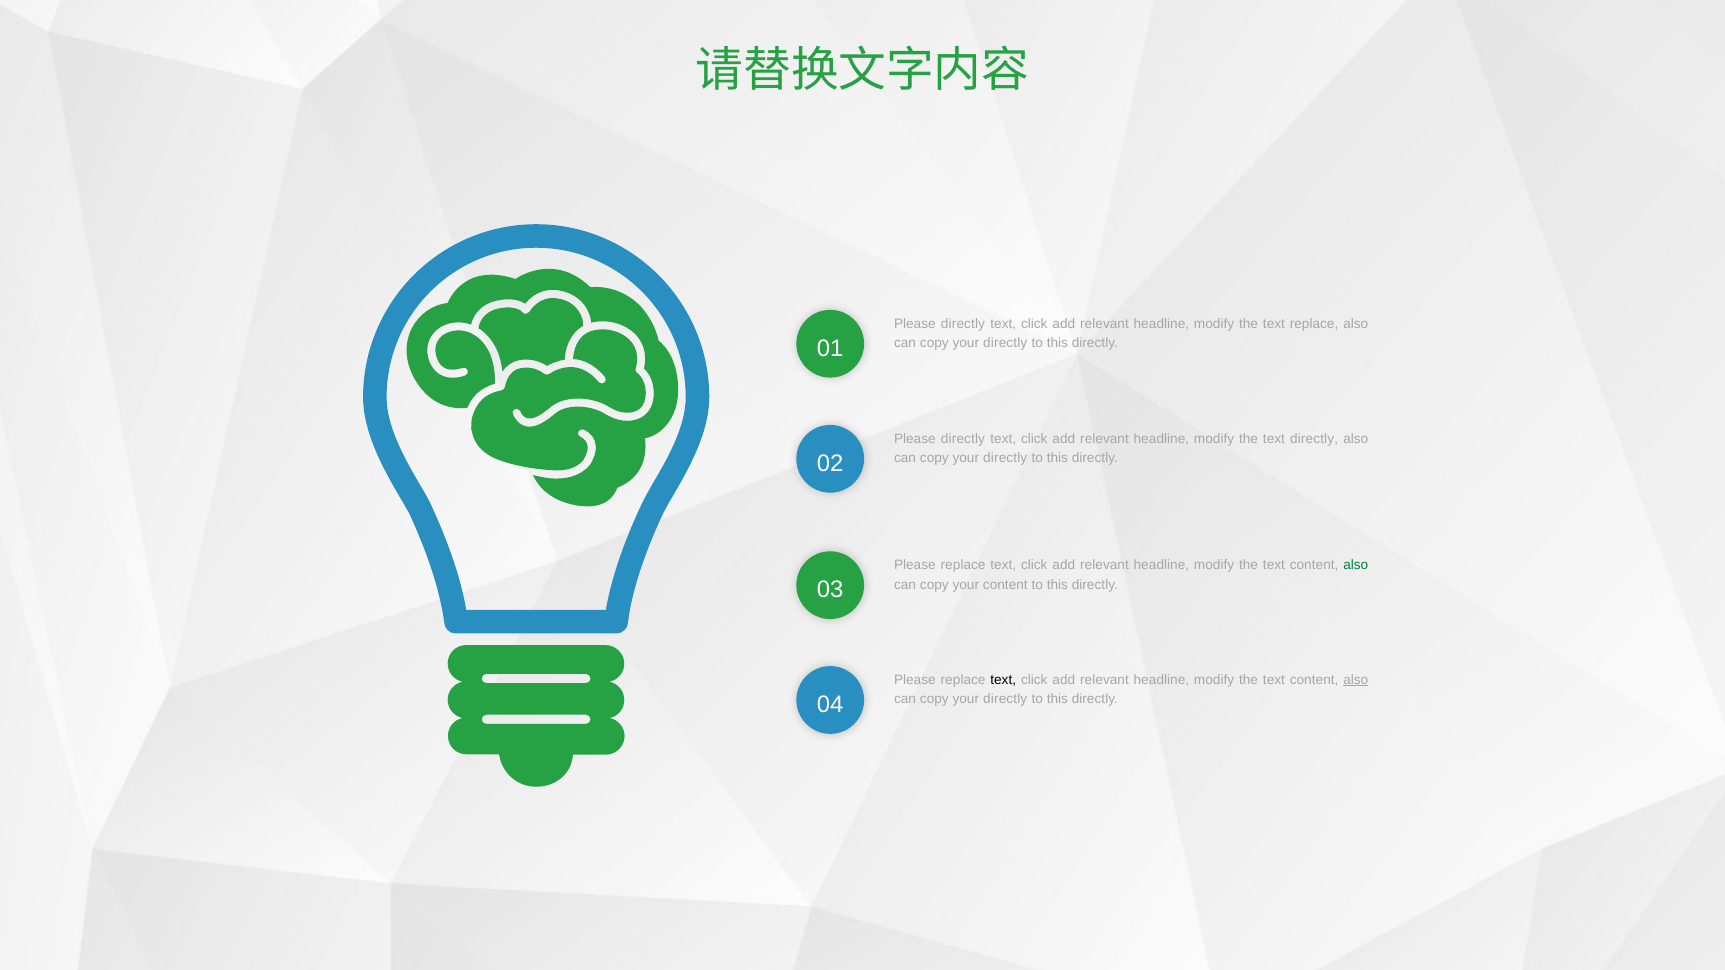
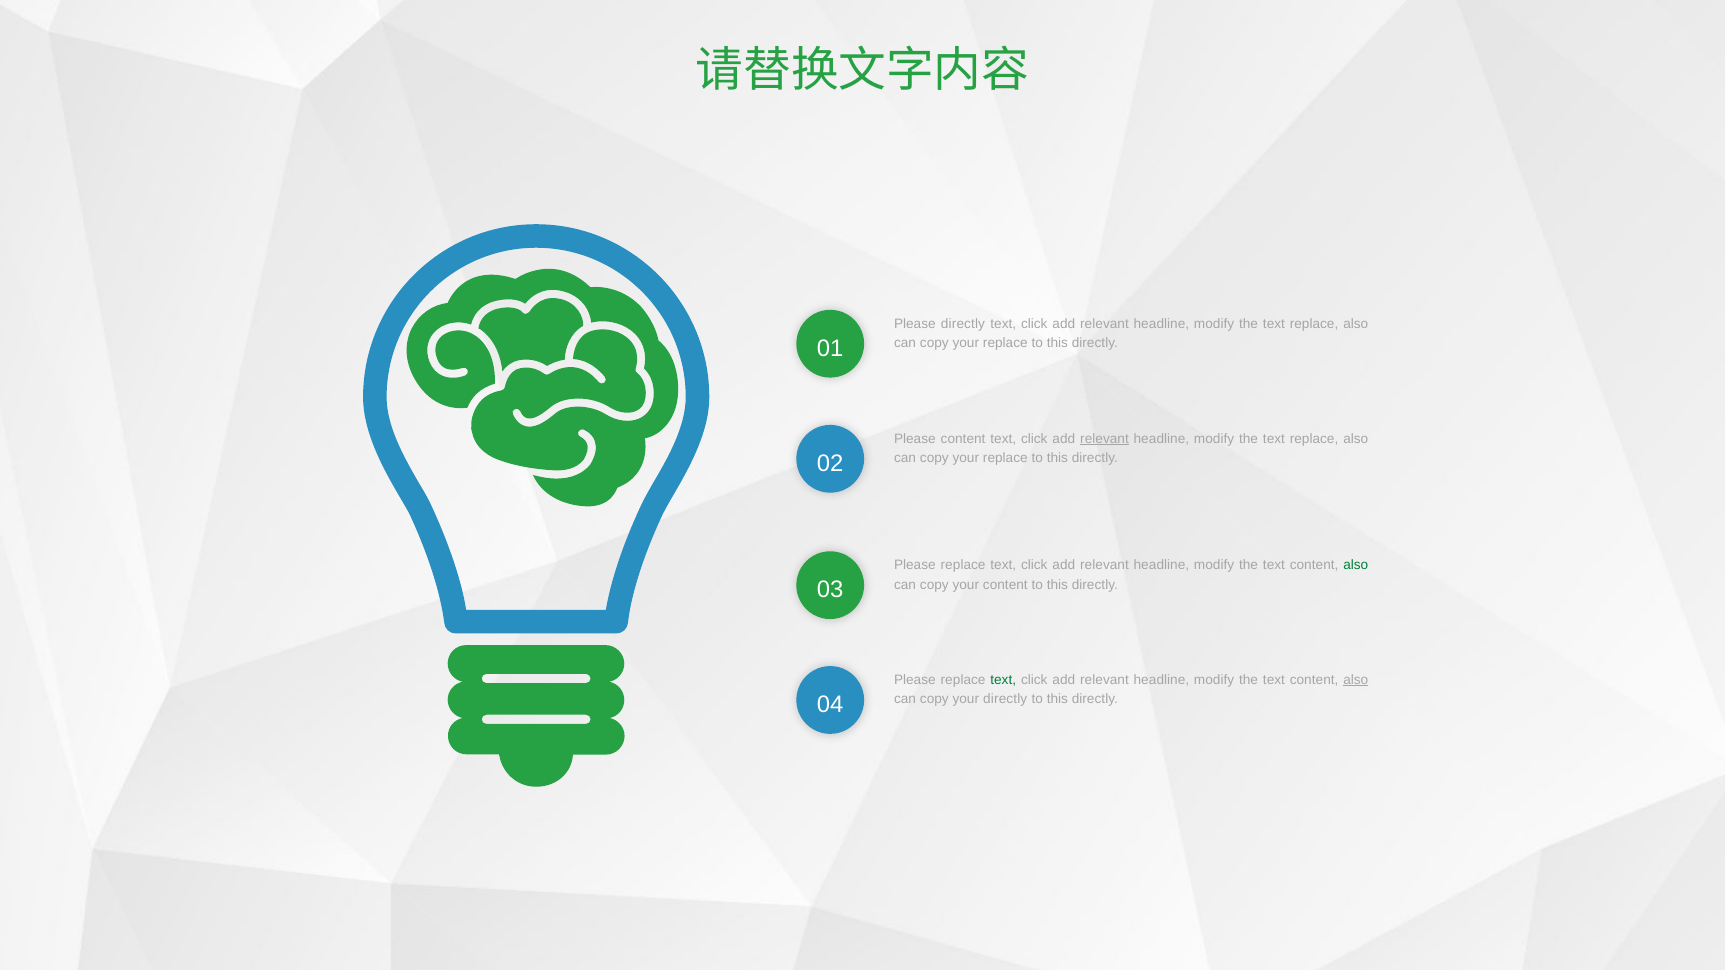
directly: directly -> replace (1005, 343)
directly: directly -> content (963, 439)
relevant underline: none -> present (1105, 439)
directly: directly -> replace (1314, 439)
directly: directly -> replace (1005, 458)
text colour: black -> green (1003, 680)
